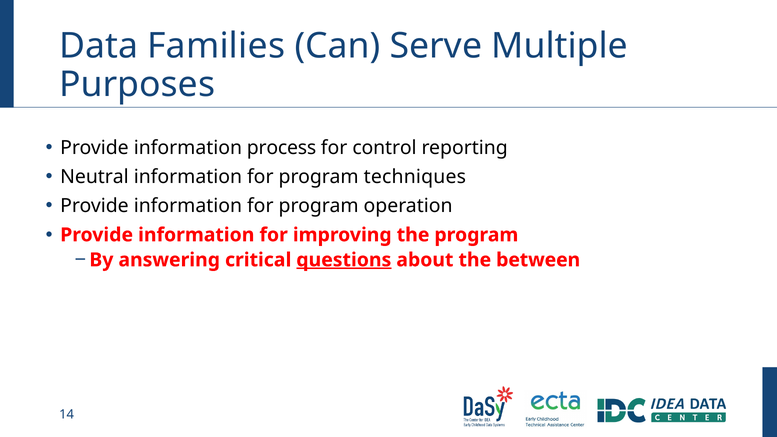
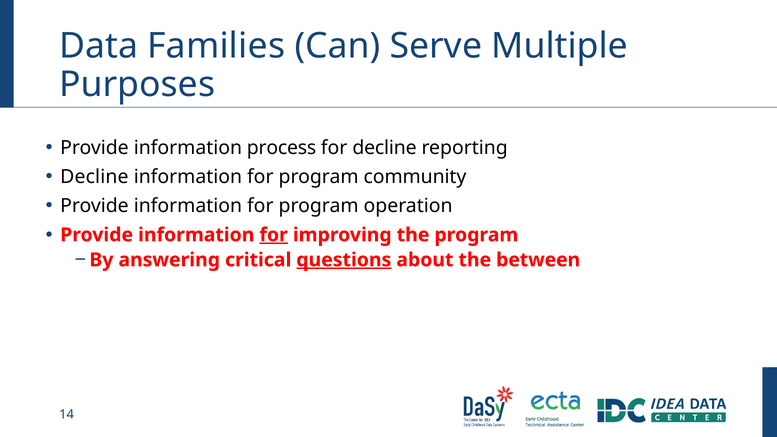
for control: control -> decline (385, 148)
Neutral: Neutral -> Decline (94, 177)
techniques: techniques -> community (415, 177)
for underline: none -> present (274, 235)
